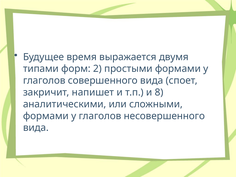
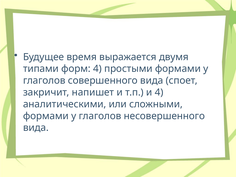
форм 2: 2 -> 4 (97, 69)
и 8: 8 -> 4 (159, 92)
